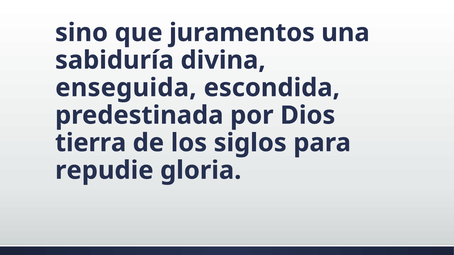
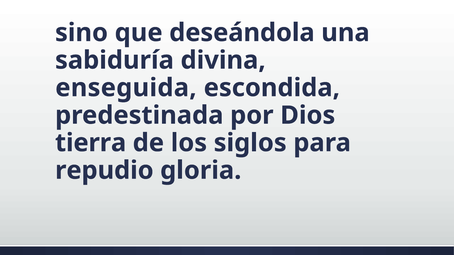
juramentos: juramentos -> deseándola (242, 33)
repudie: repudie -> repudio (104, 171)
